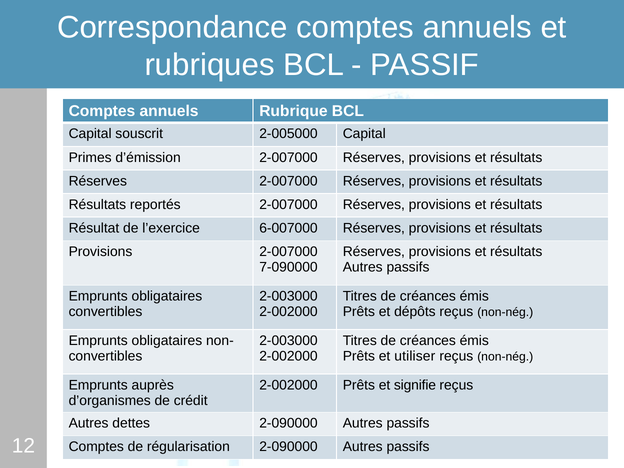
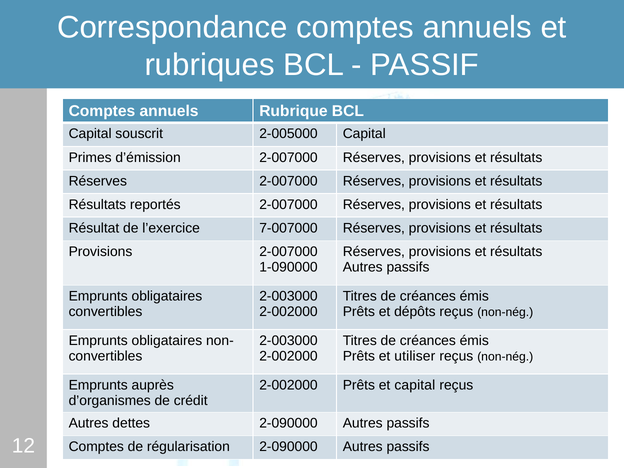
6-007000: 6-007000 -> 7-007000 (288, 228)
7-090000: 7-090000 -> 1-090000 (288, 267)
et signifie: signifie -> capital (415, 385)
